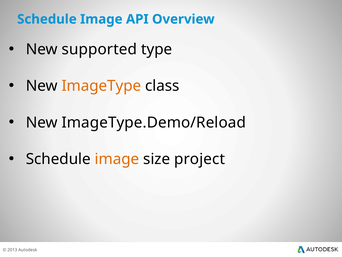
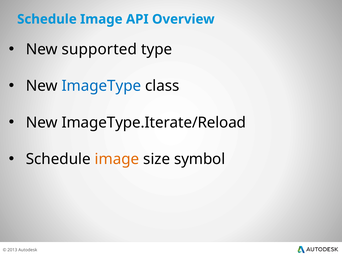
ImageType colour: orange -> blue (101, 86)
ImageType.Demo/Reload: ImageType.Demo/Reload -> ImageType.Iterate/Reload (154, 122)
project: project -> symbol (200, 159)
